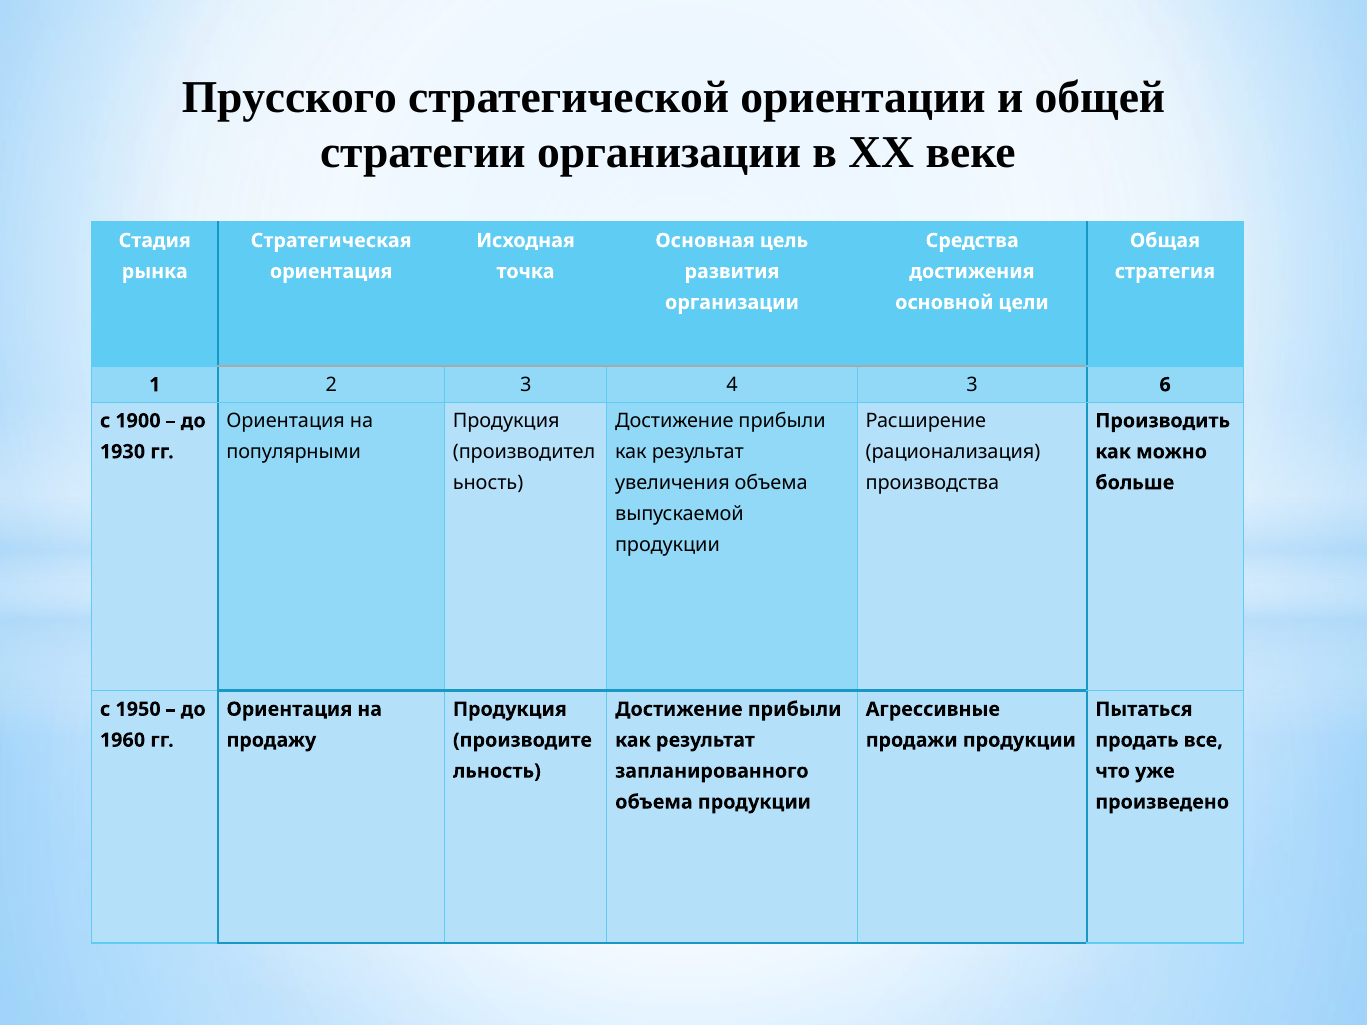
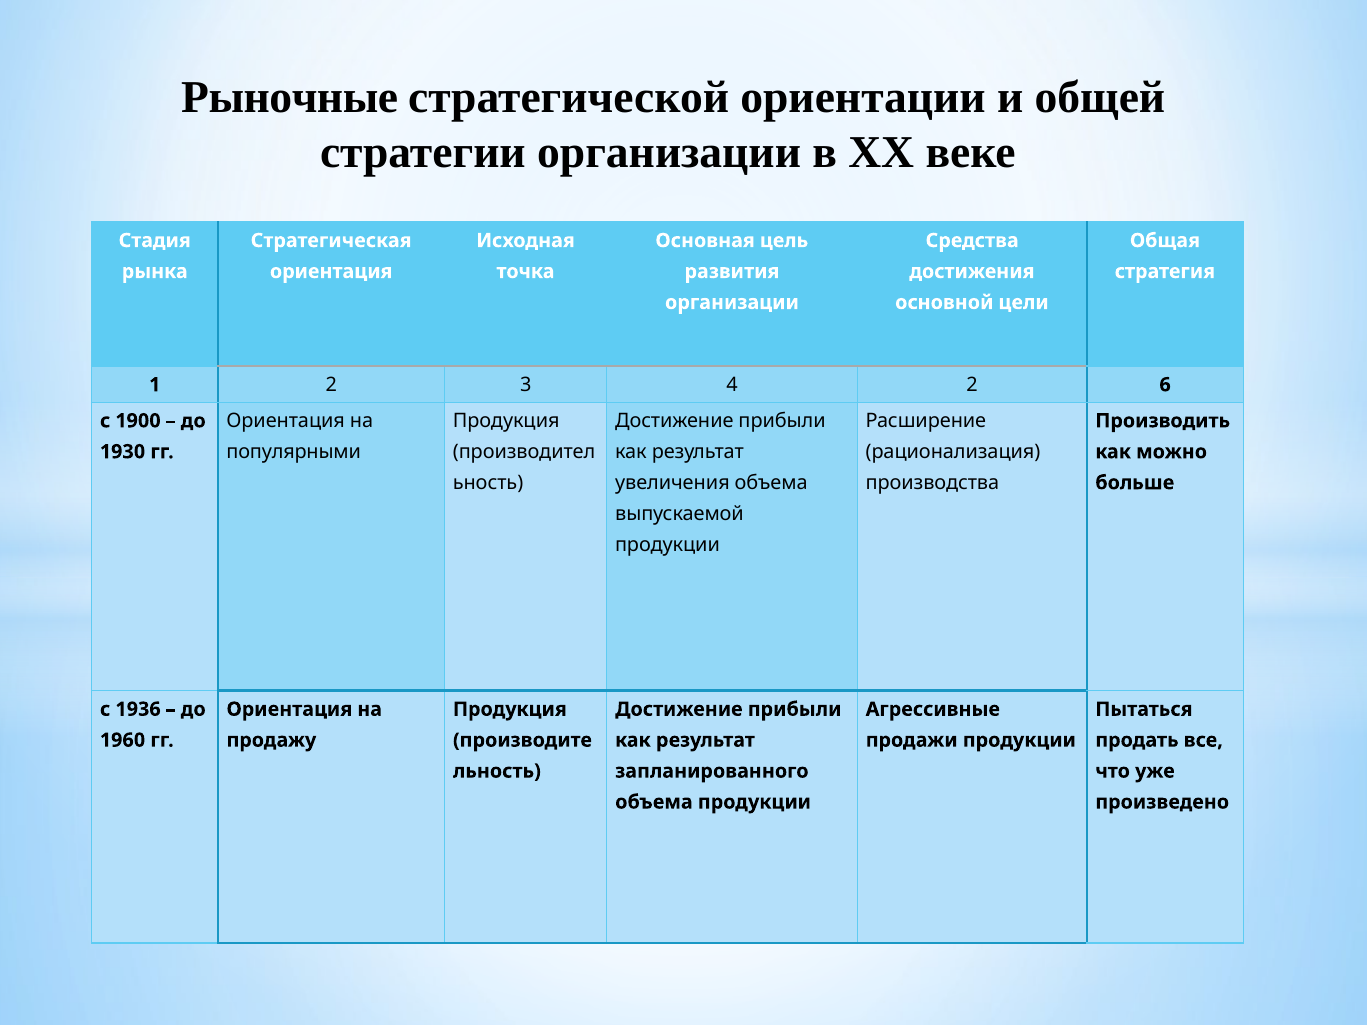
Прусского: Прусского -> Рыночные (290, 98)
4 3: 3 -> 2 (972, 385)
1950: 1950 -> 1936 (138, 709)
